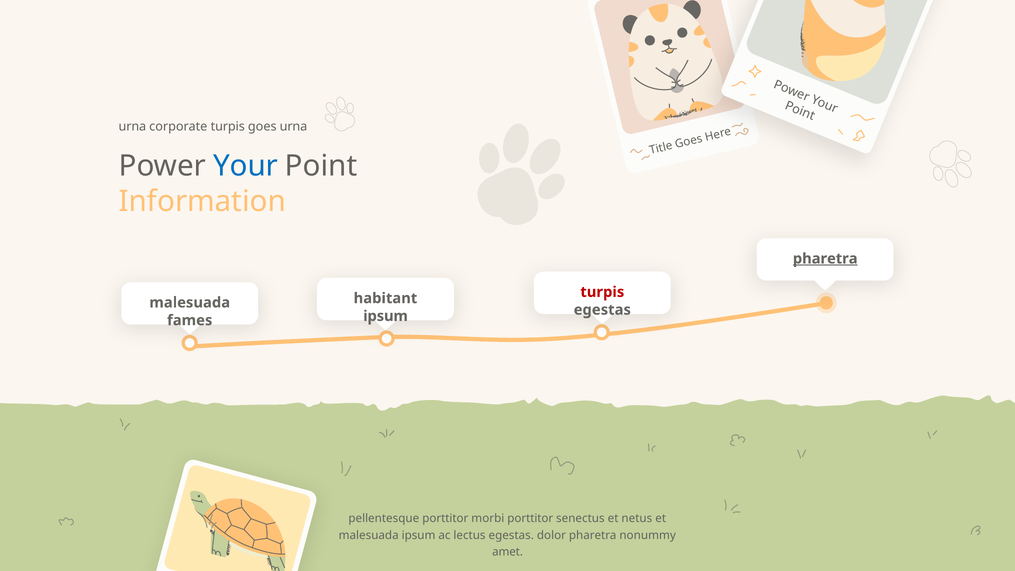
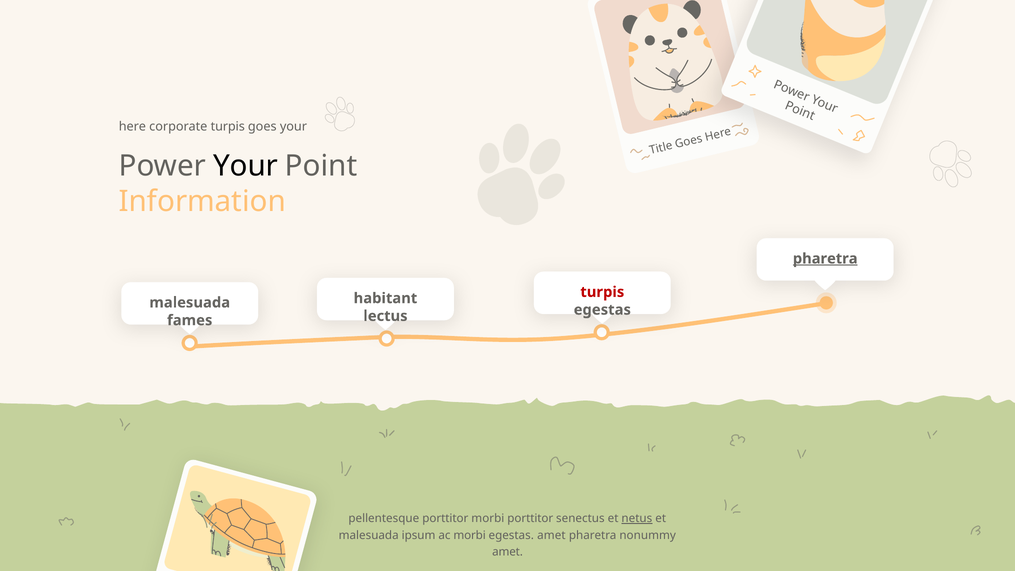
urna: urna -> here (132, 127)
goes urna: urna -> your (293, 127)
Your colour: blue -> black (246, 166)
ipsum: ipsum -> lectus (385, 316)
netus underline: none -> present (637, 518)
ac lectus: lectus -> morbi (470, 535)
egestas dolor: dolor -> amet (551, 535)
